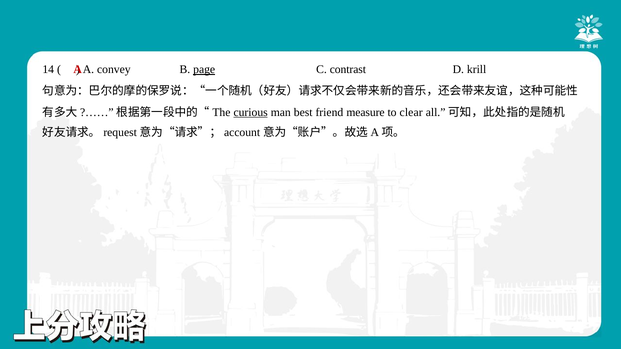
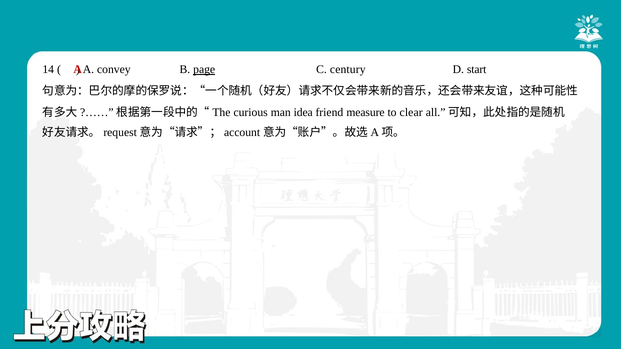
contrast: contrast -> century (348, 69)
krill: krill -> start (477, 69)
curious underline: present -> none (251, 112)
best: best -> idea (303, 112)
